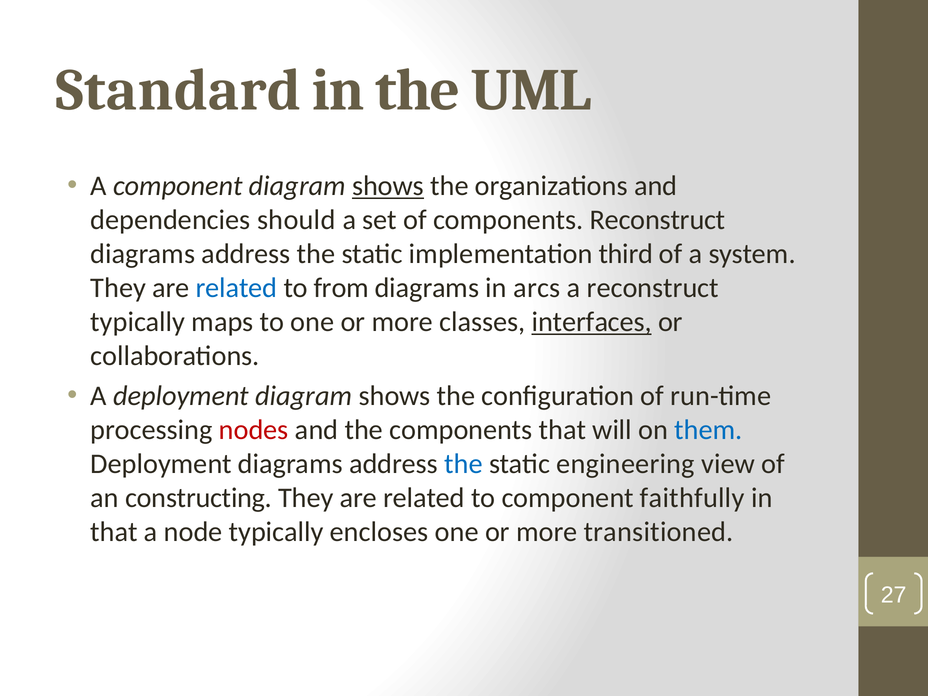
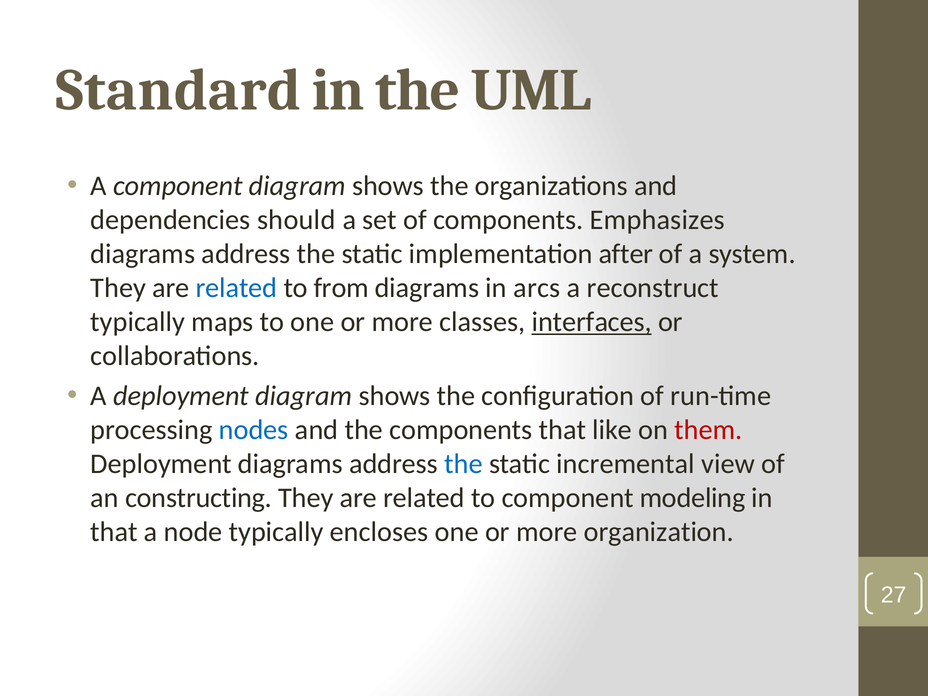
shows underline: present -> none (388, 186)
components Reconstruct: Reconstruct -> Emphasizes (657, 220)
third: third -> after (626, 254)
nodes colour: red -> blue (254, 430)
will: will -> like (612, 430)
them colour: blue -> red (708, 430)
engineering: engineering -> incremental (626, 464)
faithfully: faithfully -> modeling (692, 498)
transitioned: transitioned -> organization (659, 532)
